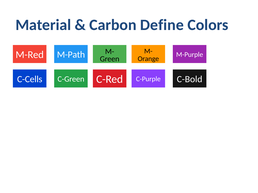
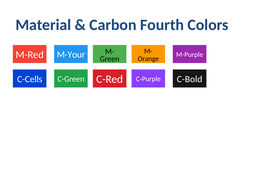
Define: Define -> Fourth (162, 25)
M-Path: M-Path -> M-Your (71, 55)
